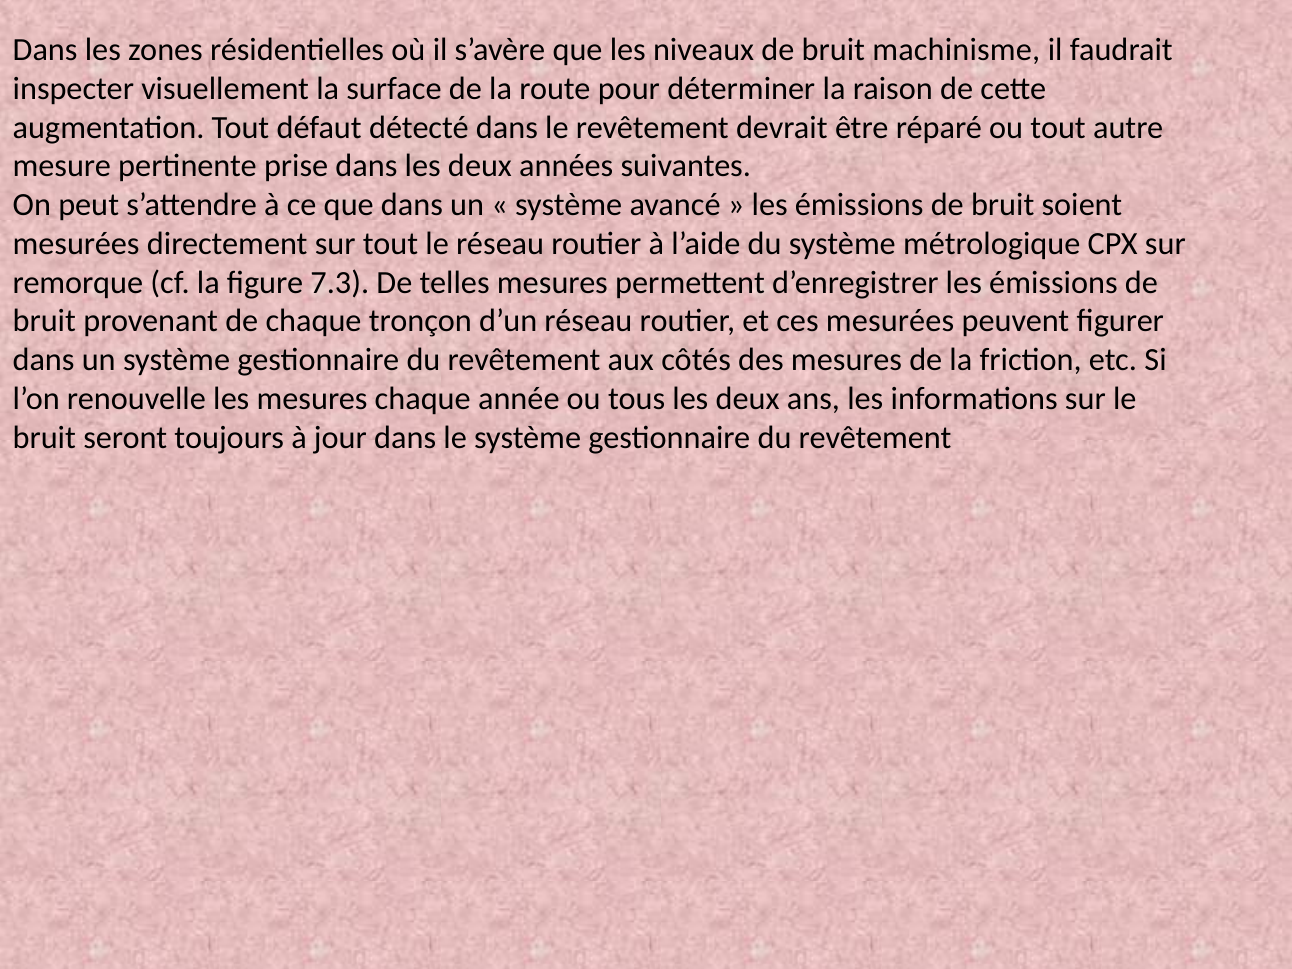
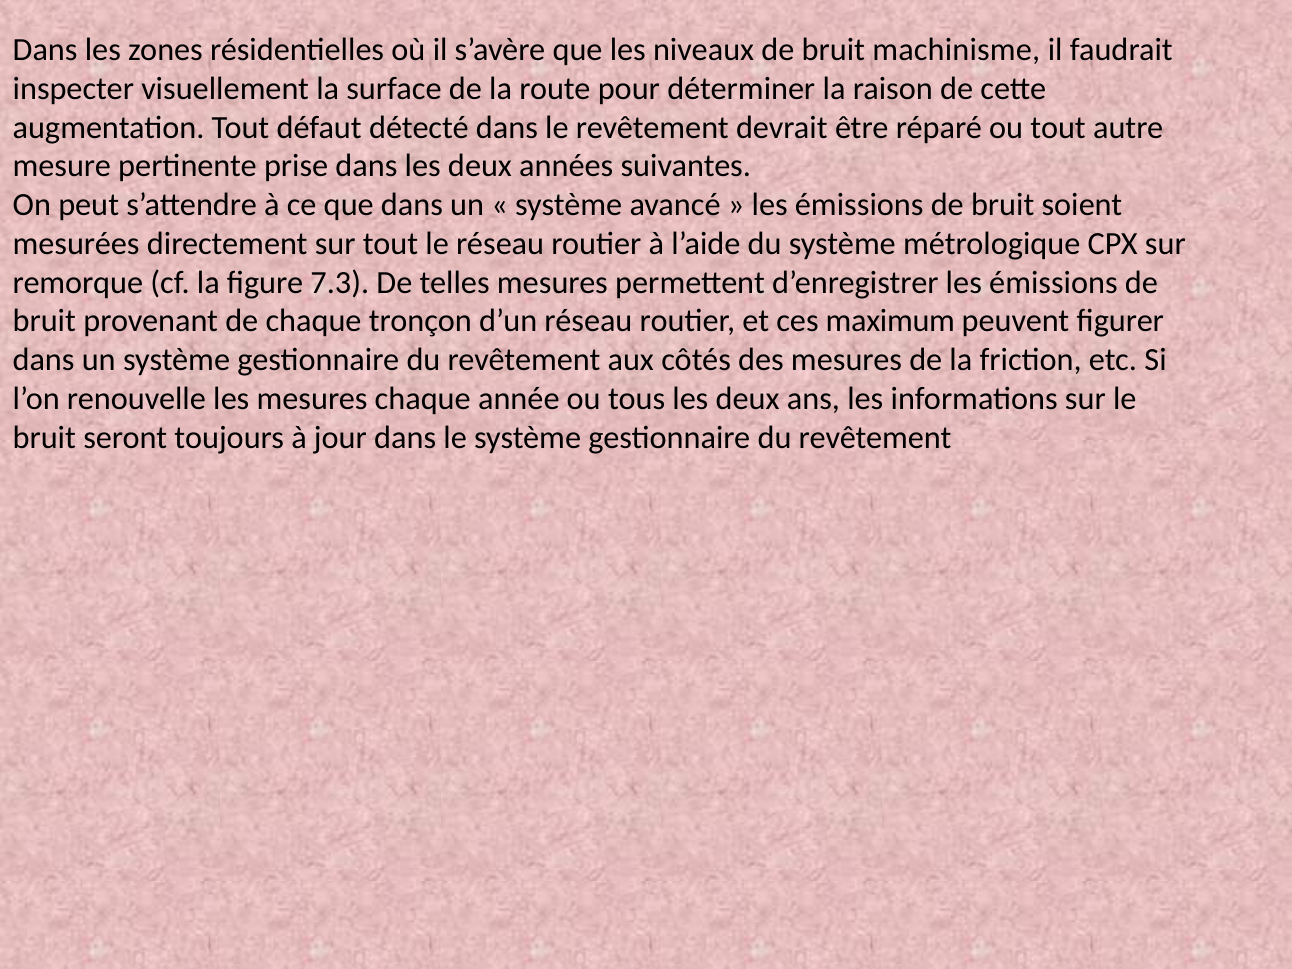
ces mesurées: mesurées -> maximum (890, 321)
